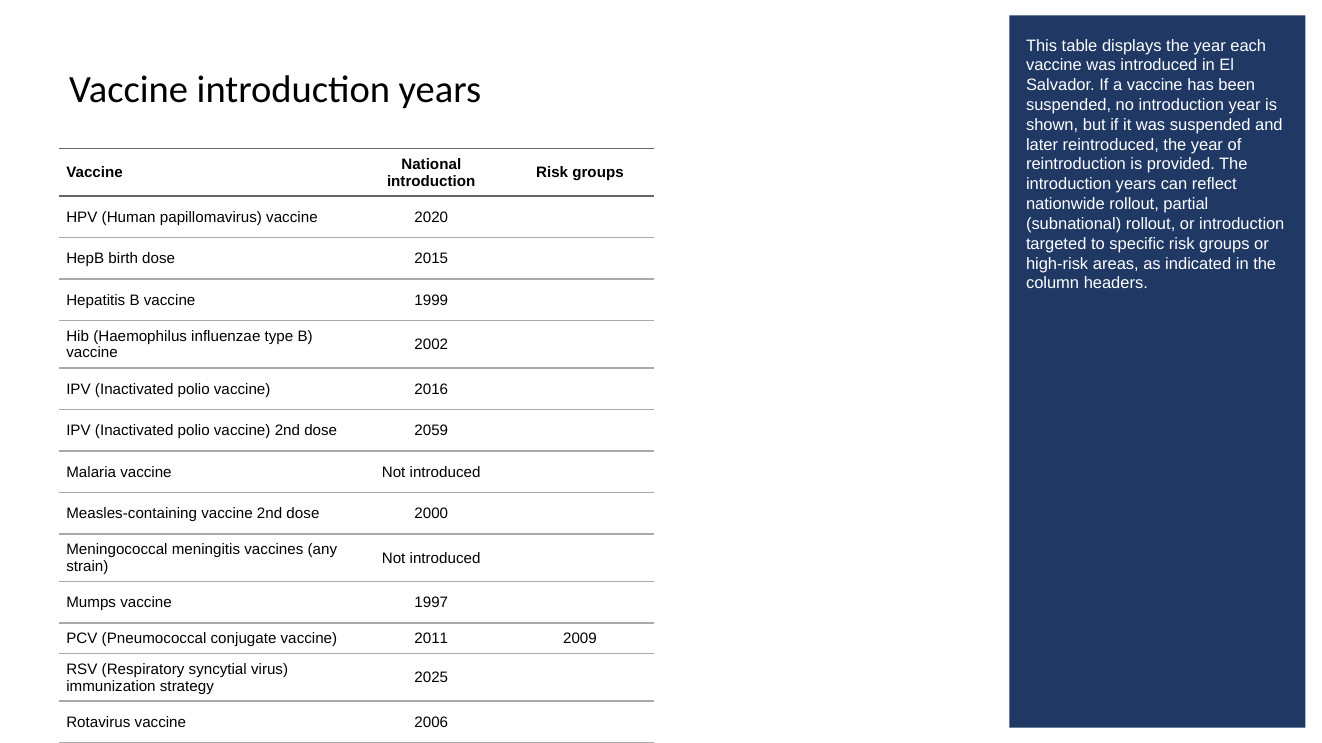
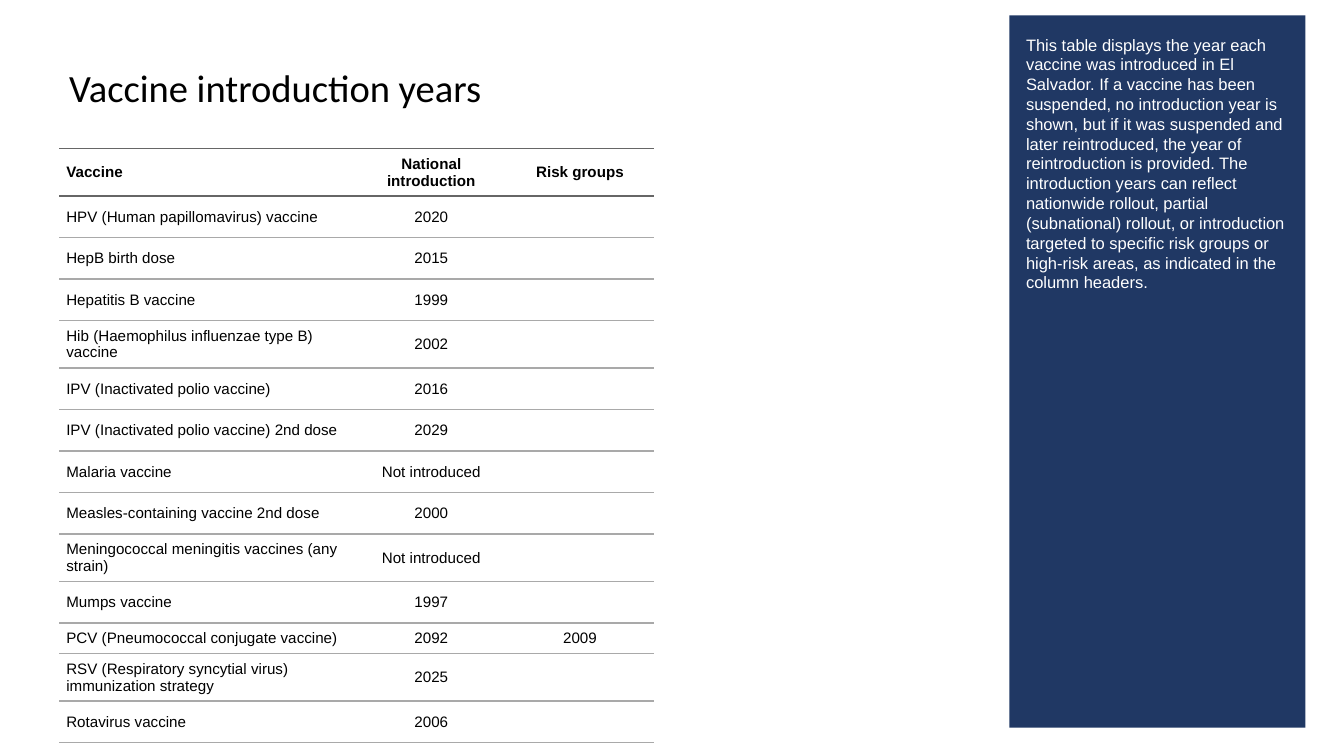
2059: 2059 -> 2029 (431, 431)
2011: 2011 -> 2092 (431, 639)
